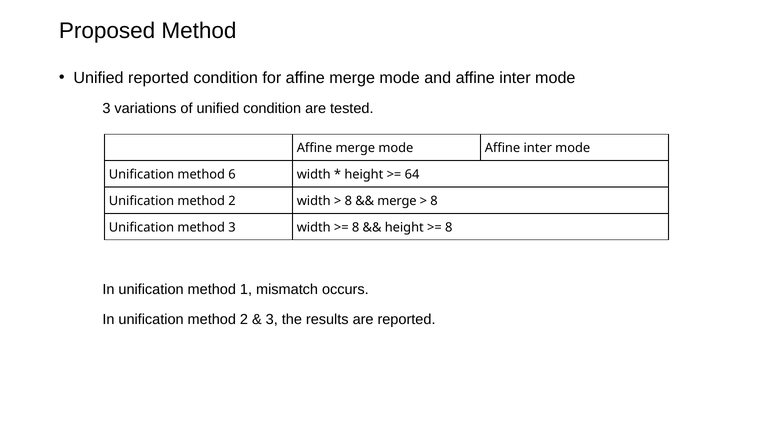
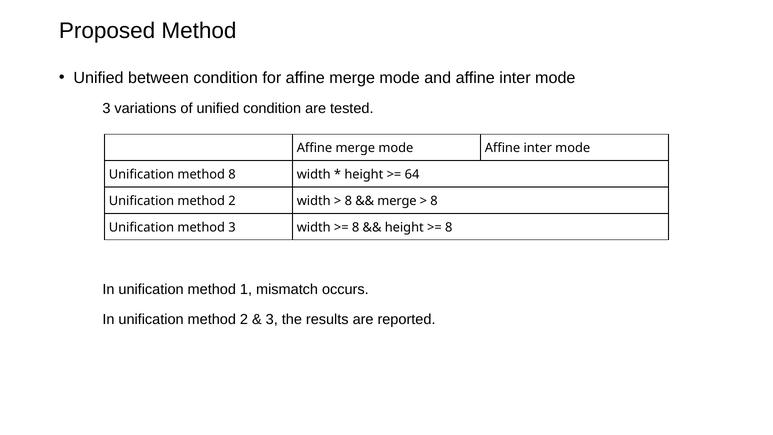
Unified reported: reported -> between (158, 78)
method 6: 6 -> 8 (232, 174)
